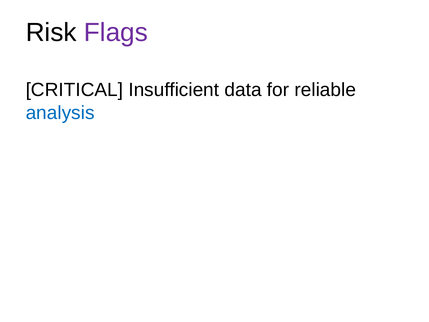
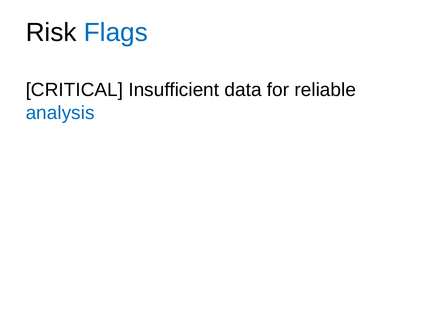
Flags colour: purple -> blue (116, 33)
